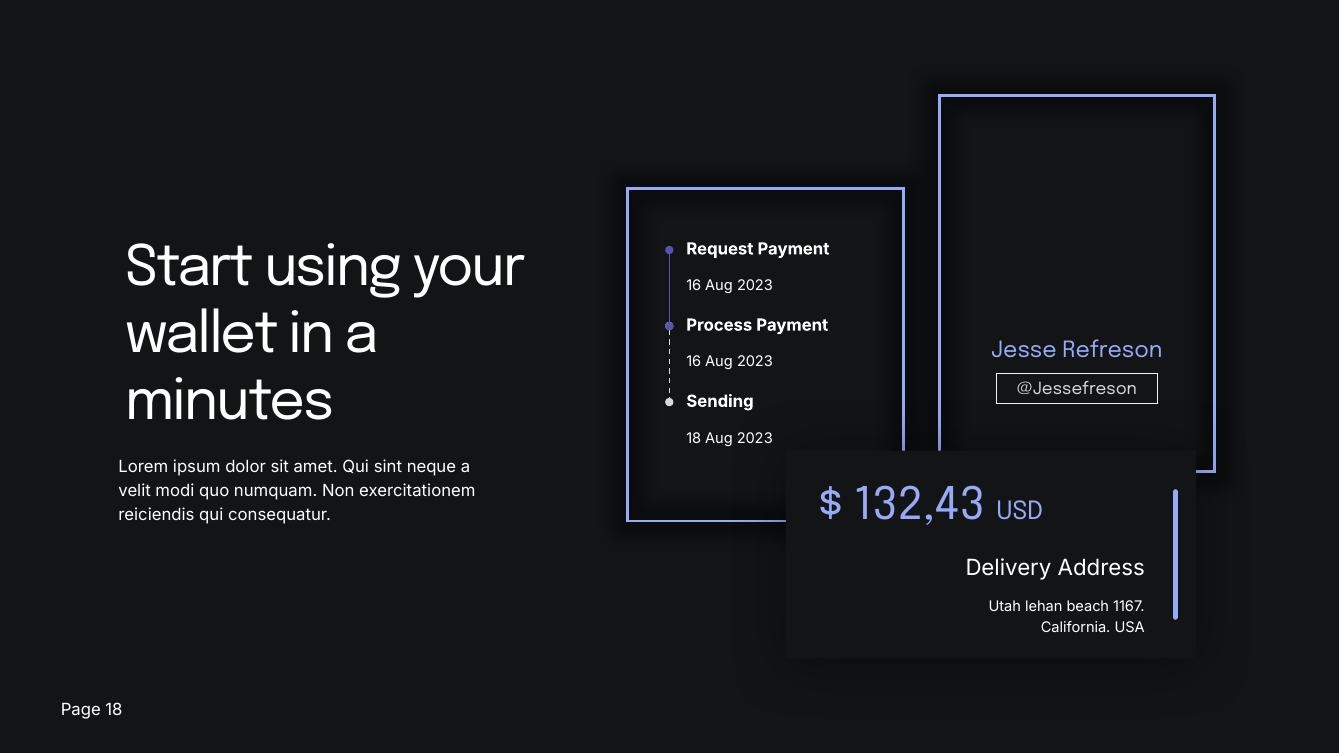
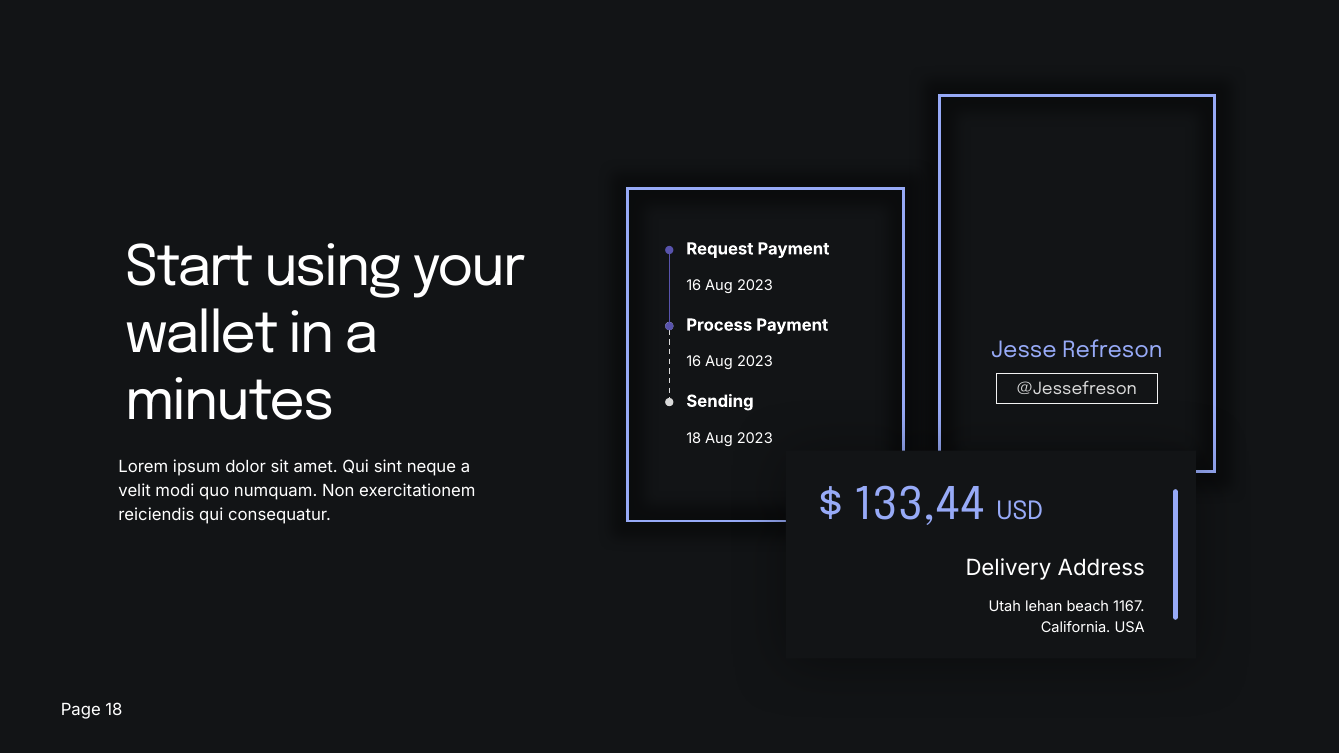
132,43: 132,43 -> 133,44 (920, 505)
